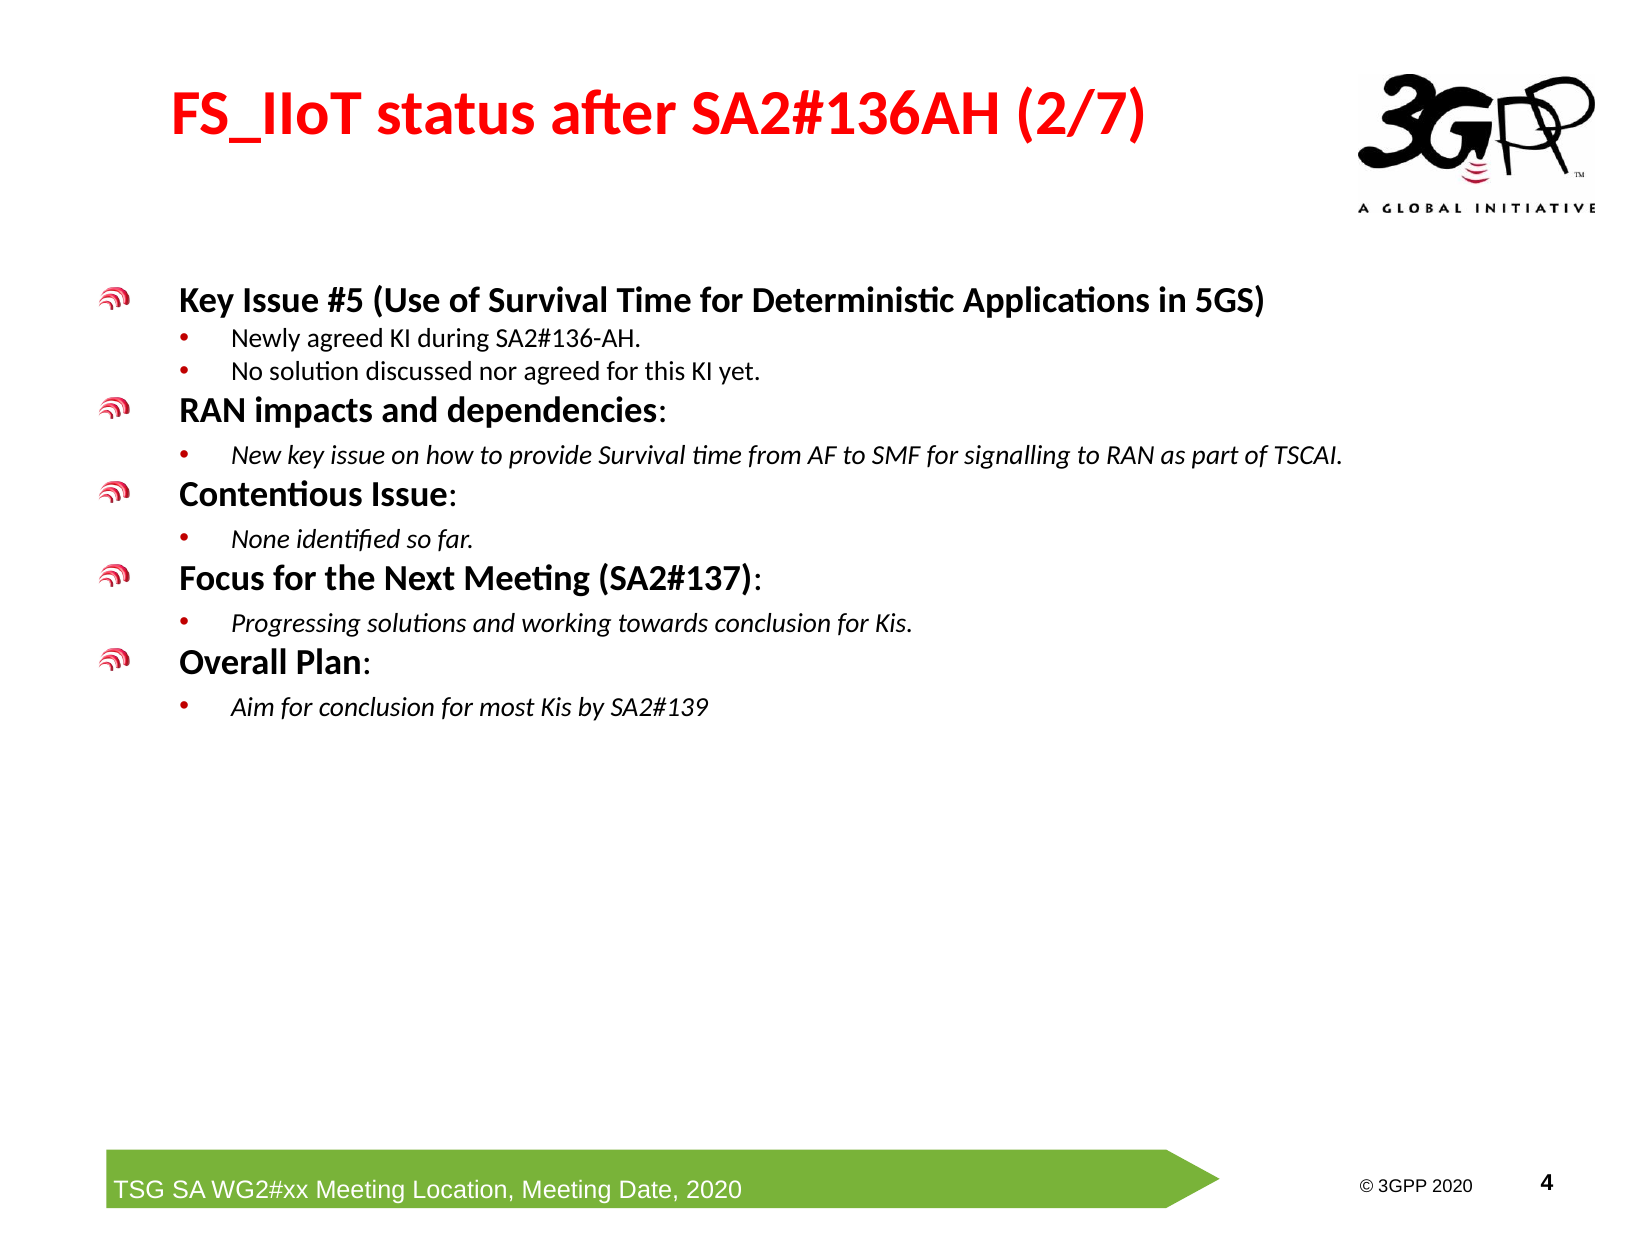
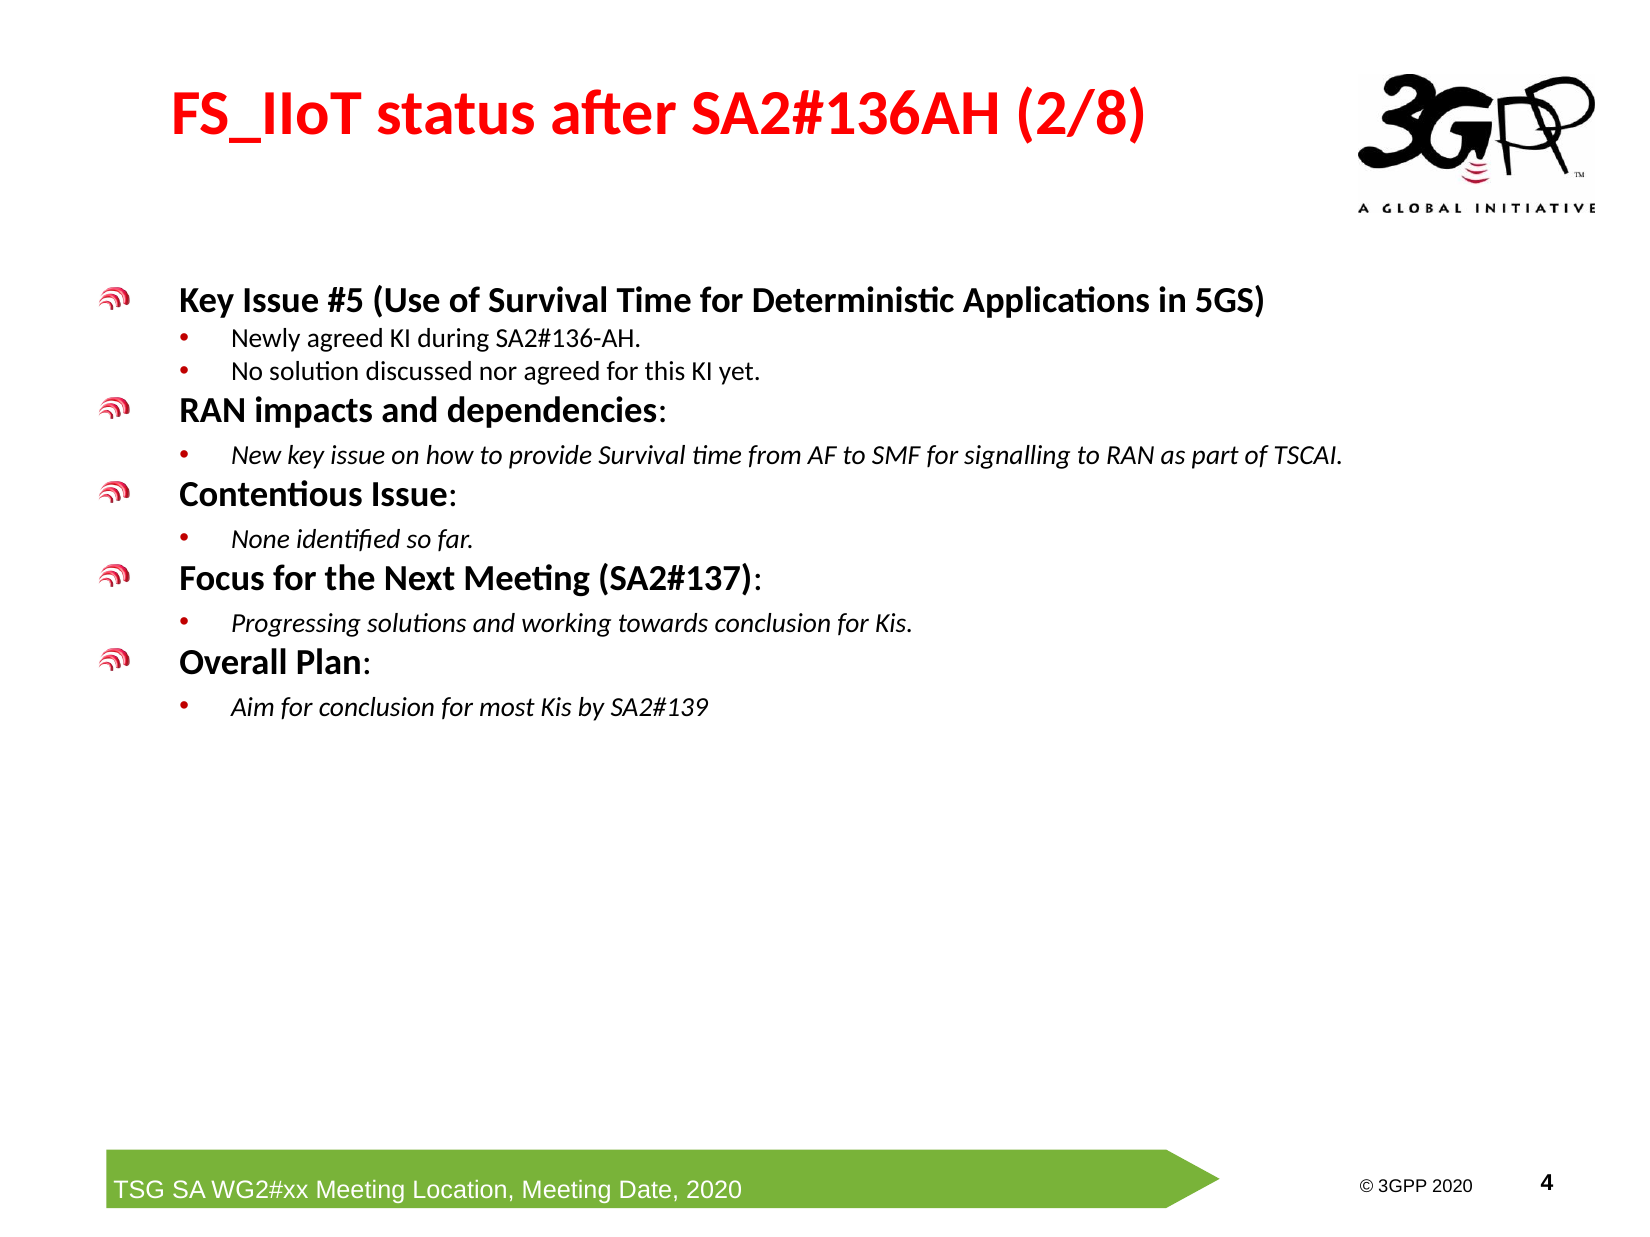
2/7: 2/7 -> 2/8 (1081, 113)
